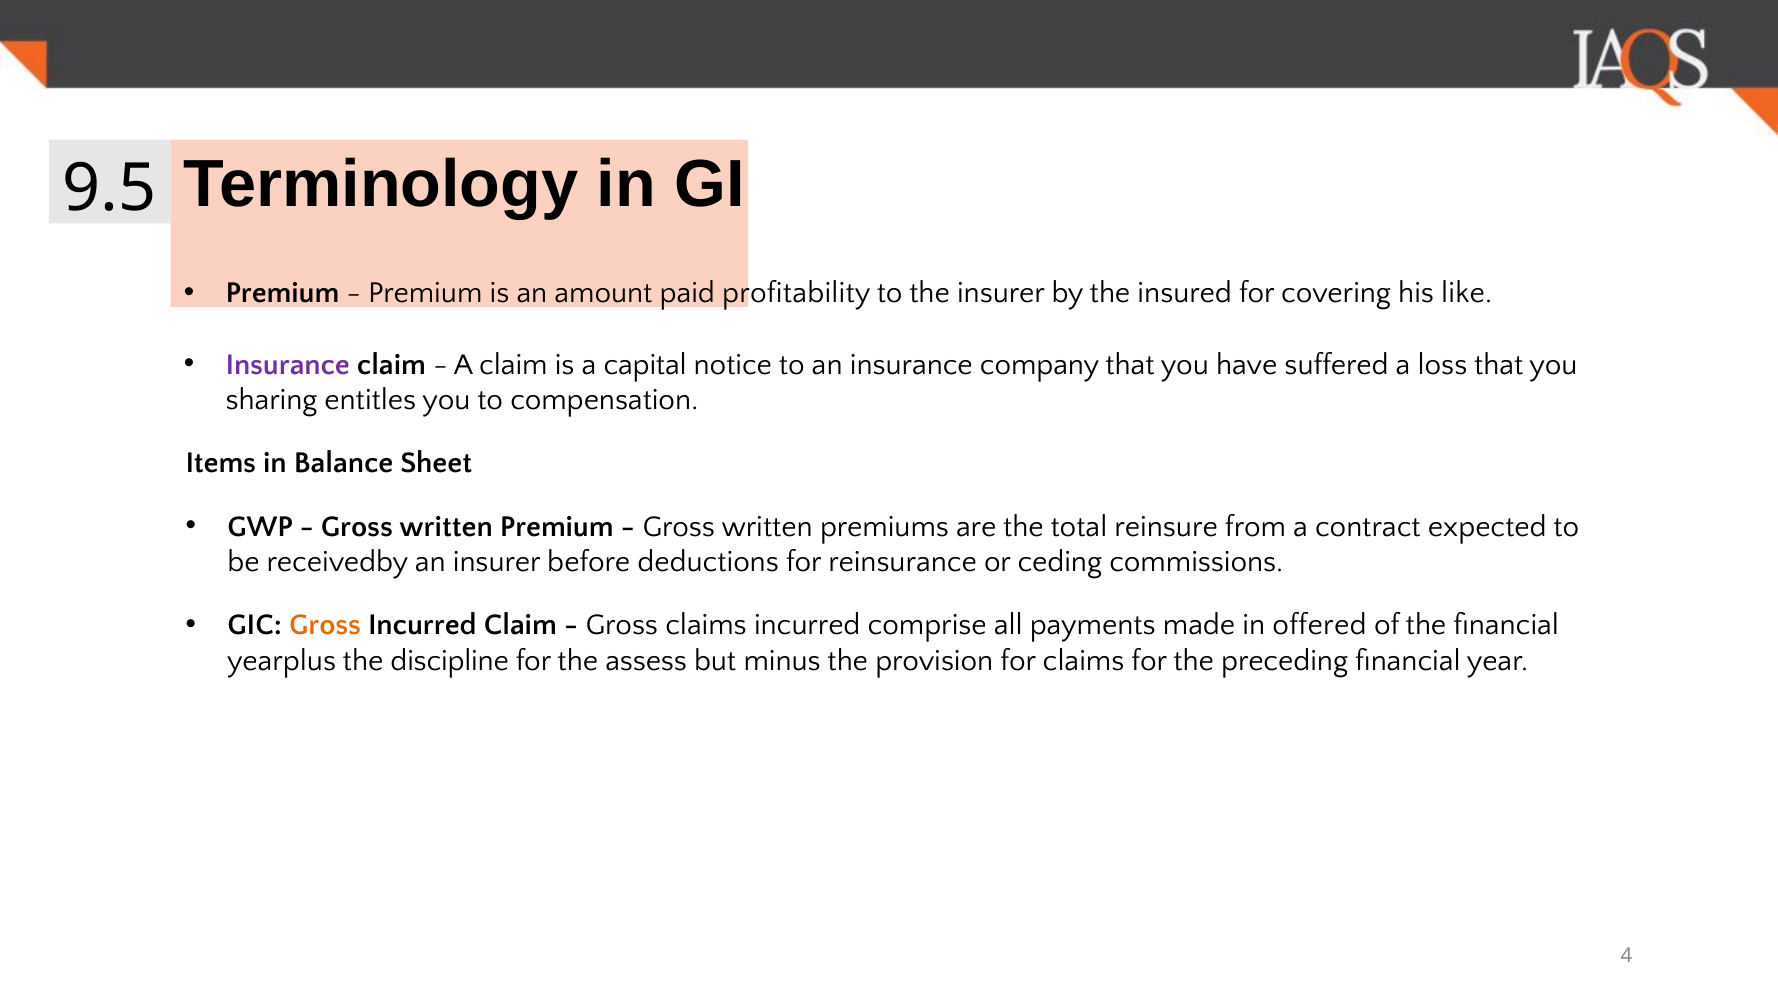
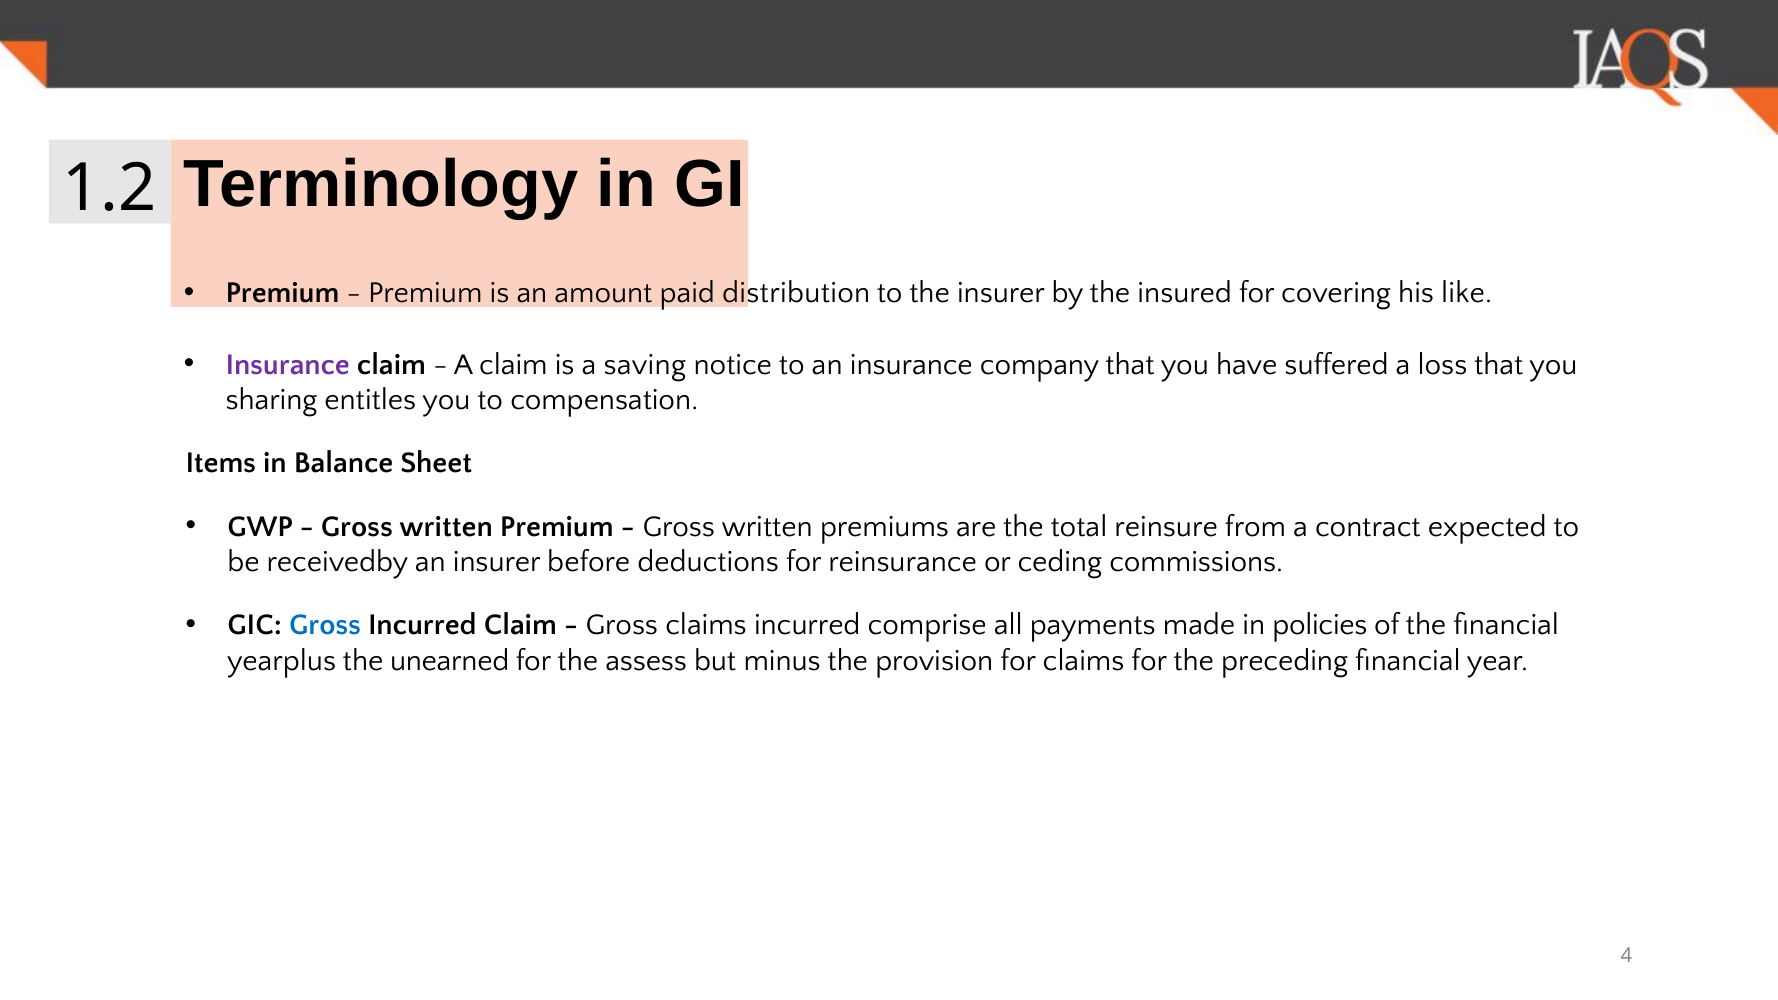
9.5: 9.5 -> 1.2 (109, 188)
profitability: profitability -> distribution (796, 293)
capital: capital -> saving (645, 364)
Gross colour: orange -> blue (325, 625)
offered: offered -> policies (1320, 625)
discipline: discipline -> unearned (450, 661)
